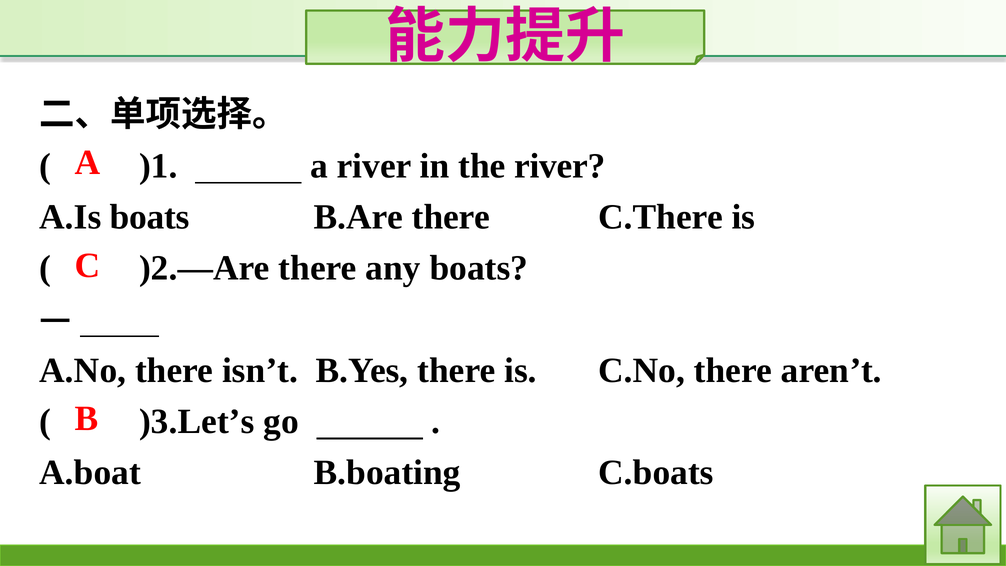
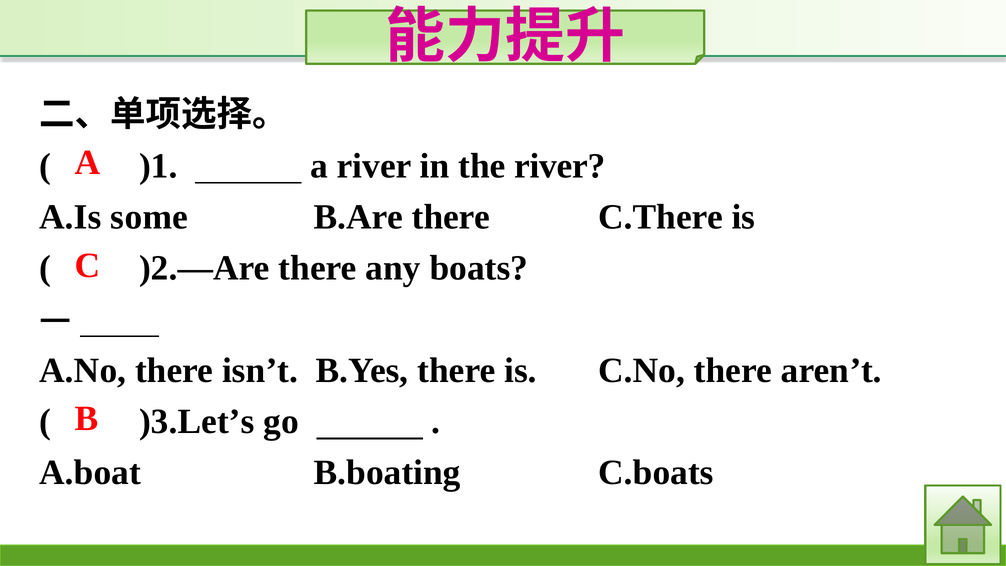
A.Is boats: boats -> some (149, 217)
